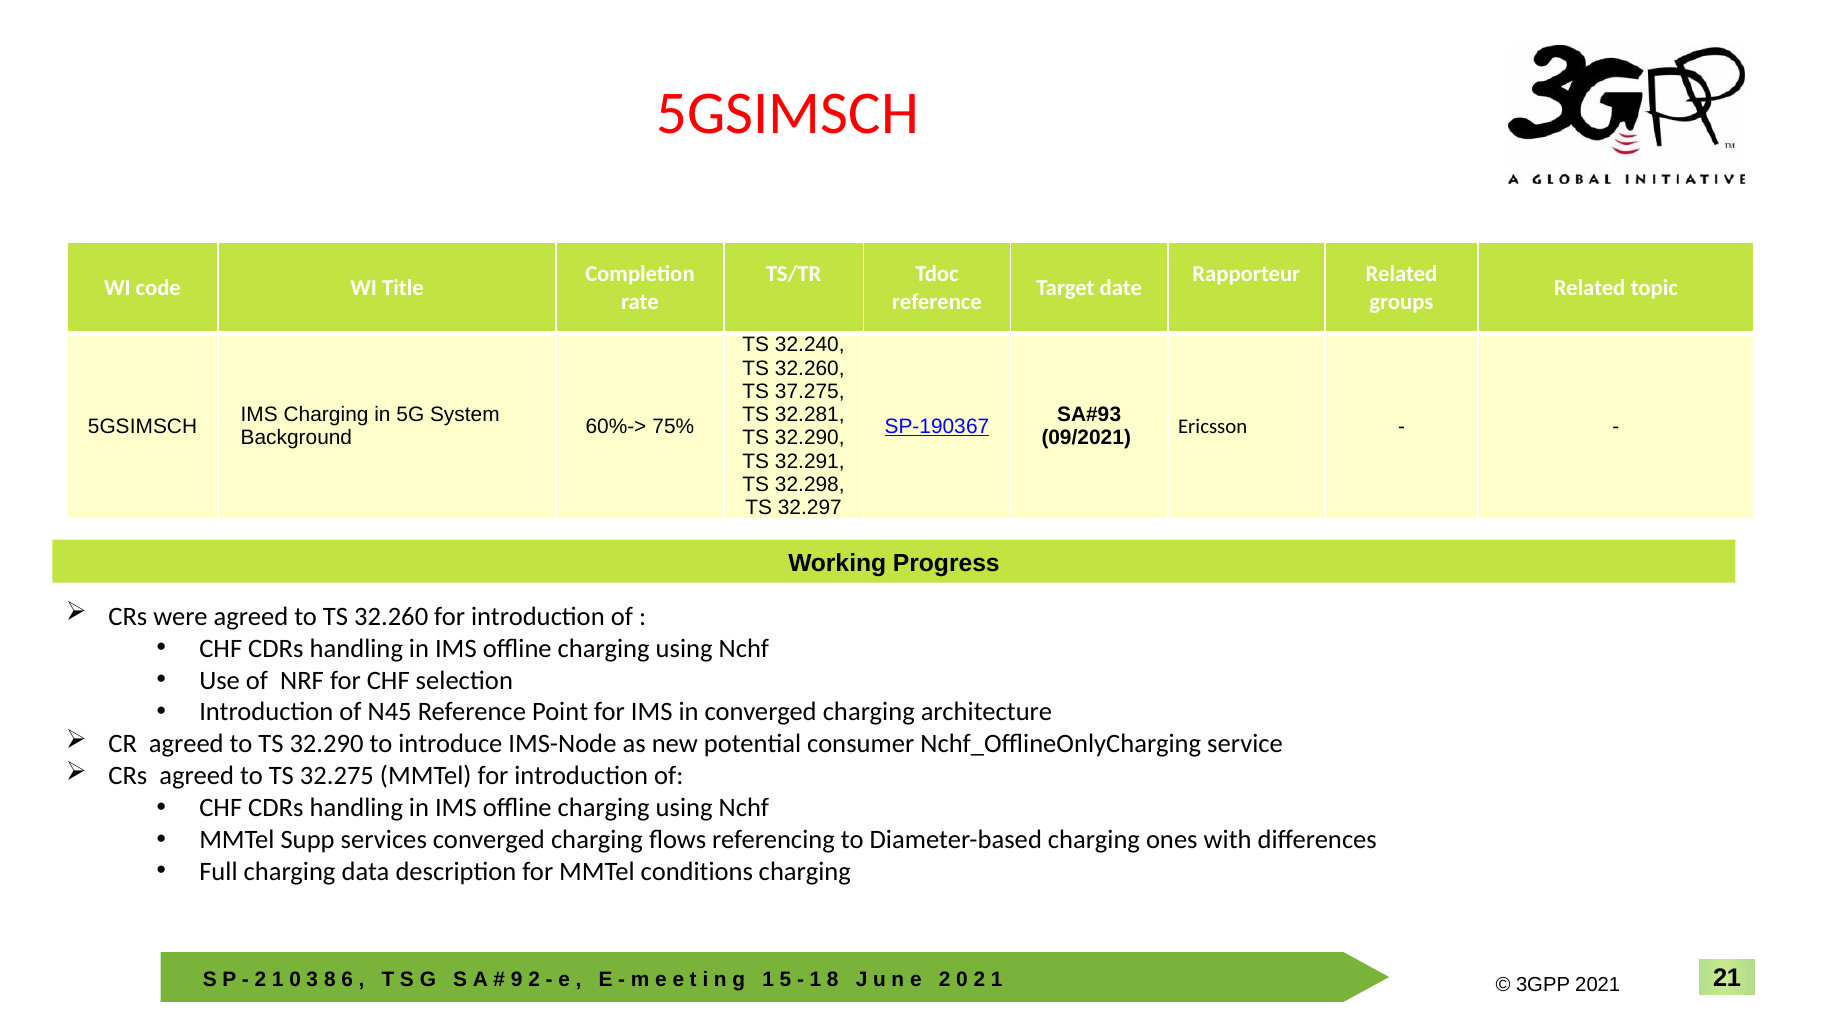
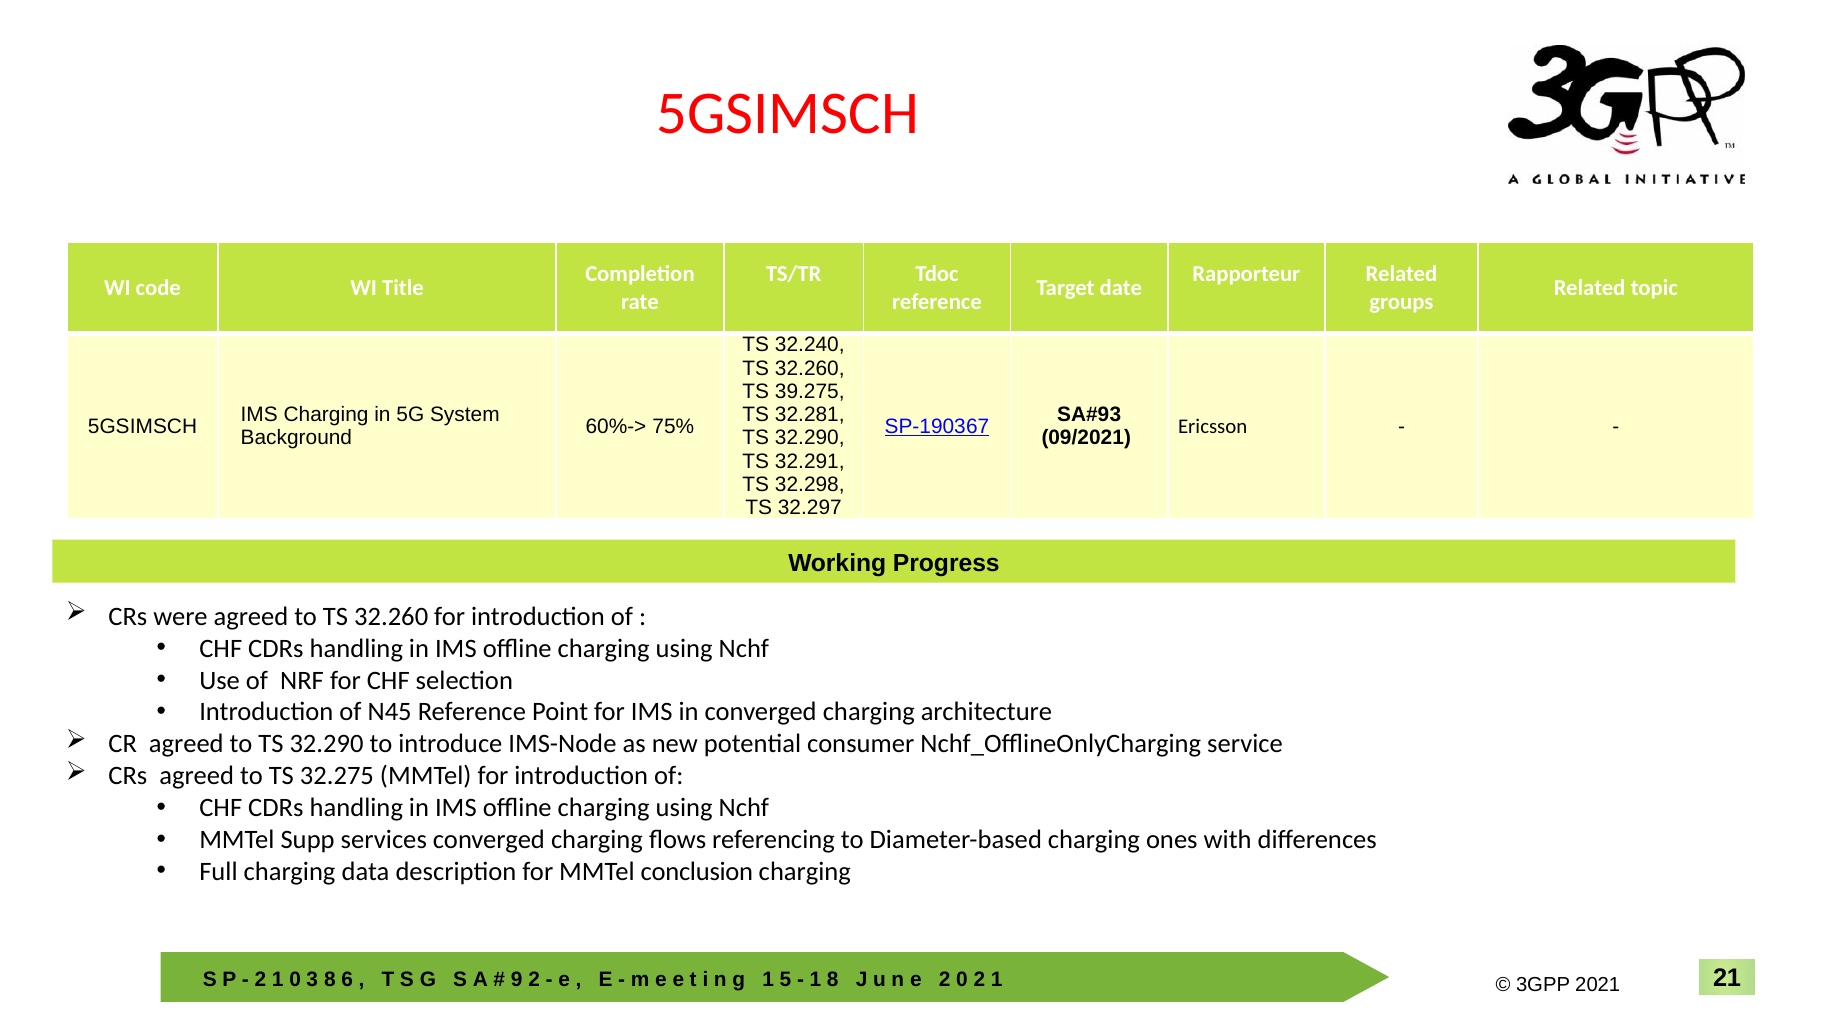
37.275: 37.275 -> 39.275 (810, 392)
conditions: conditions -> conclusion (697, 872)
